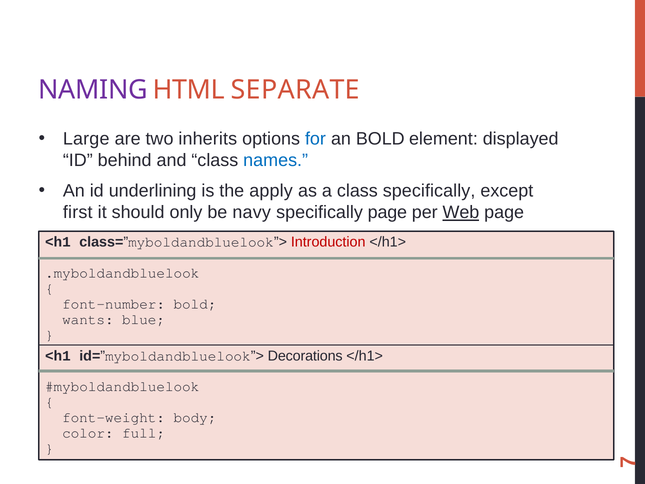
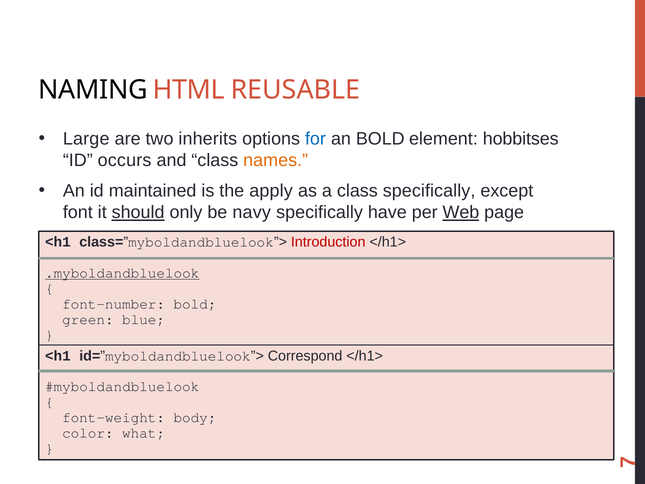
NAMING colour: purple -> black (93, 90)
SEPARATE: SEPARATE -> REUSABLE (295, 90)
displayed: displayed -> hobbitses (521, 139)
behind: behind -> occurs (125, 160)
names colour: blue -> orange (276, 160)
underlining: underlining -> maintained (153, 191)
first: first -> font (78, 212)
should underline: none -> present (138, 212)
specifically page: page -> have (387, 212)
.myboldandbluelook underline: none -> present (122, 273)
wants: wants -> green (88, 319)
Decorations: Decorations -> Correspond (305, 356)
full: full -> what (144, 433)
